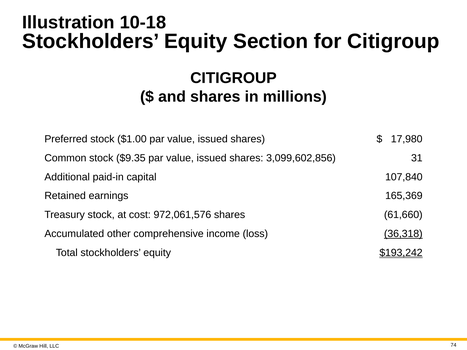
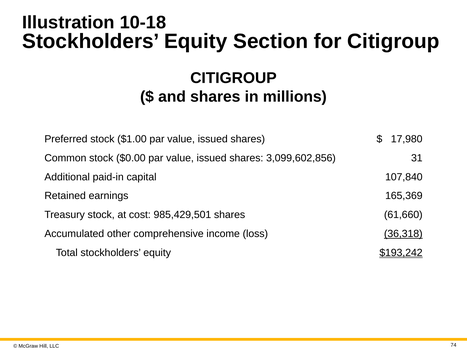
$9.35: $9.35 -> $0.00 (131, 158)
972,061,576: 972,061,576 -> 985,429,501 (182, 215)
